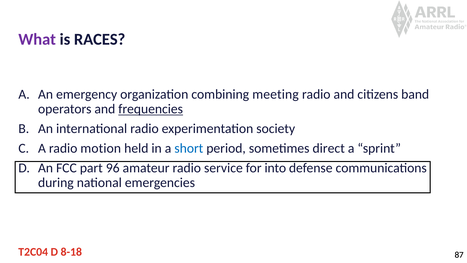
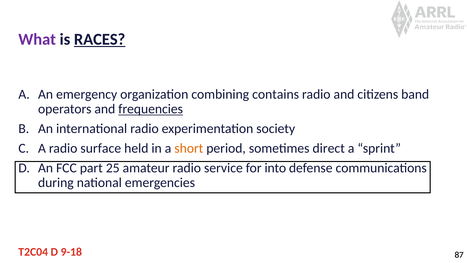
RACES underline: none -> present (100, 39)
meeting: meeting -> contains (276, 94)
motion: motion -> surface (101, 148)
short colour: blue -> orange (189, 148)
96: 96 -> 25 (113, 168)
8-18: 8-18 -> 9-18 (71, 252)
